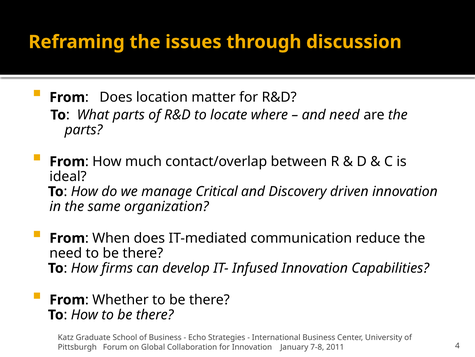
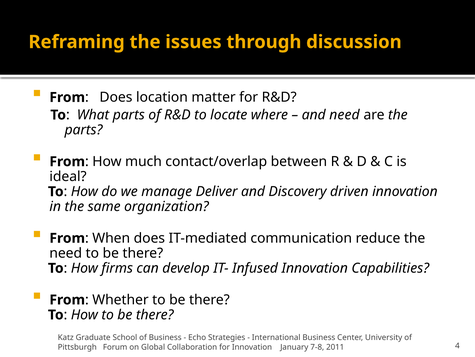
Critical: Critical -> Deliver (217, 191)
